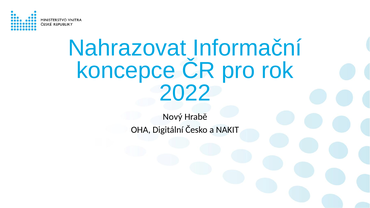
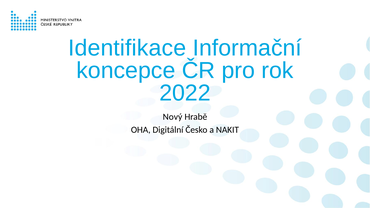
Nahrazovat: Nahrazovat -> Identifikace (127, 48)
